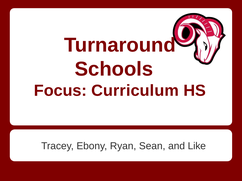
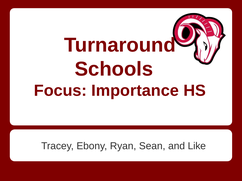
Curriculum: Curriculum -> Importance (135, 91)
